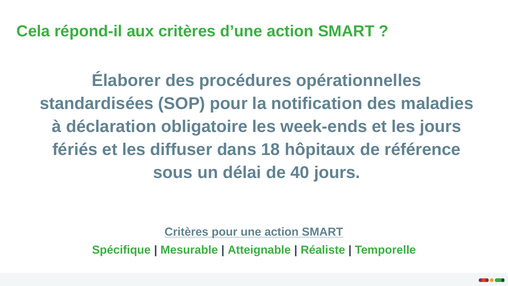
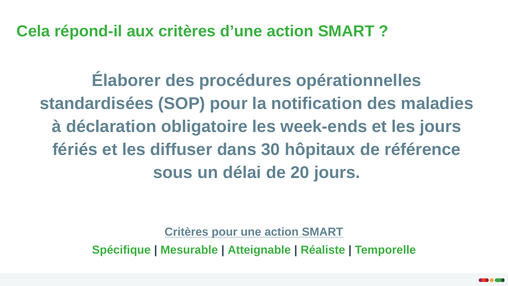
18: 18 -> 30 (271, 150)
40: 40 -> 20 (300, 173)
